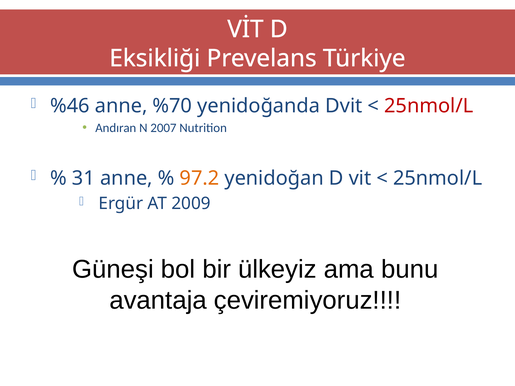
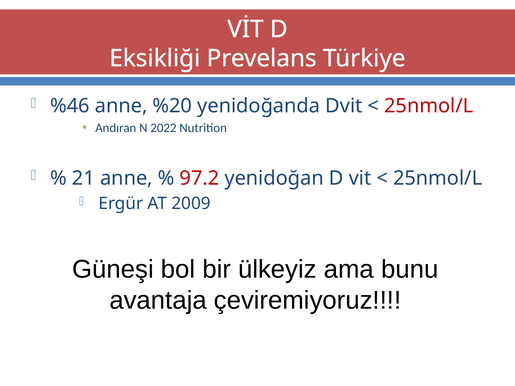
%70: %70 -> %20 (172, 106)
2007: 2007 -> 2022 (163, 128)
31: 31 -> 21 (83, 178)
97.2 colour: orange -> red (199, 178)
